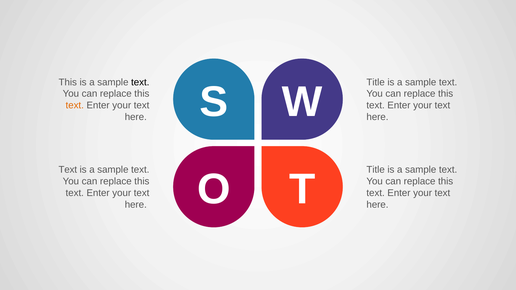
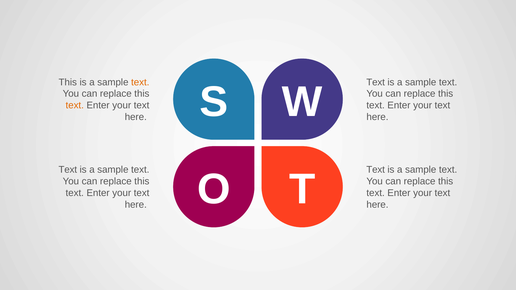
text colour: black -> orange (140, 82)
Title: Title -> Text (376, 82)
Title: Title -> Text (376, 170)
